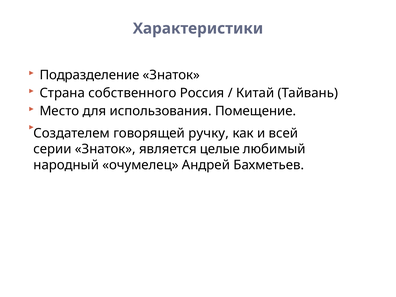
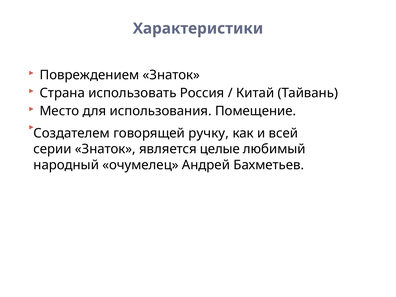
Подразделение: Подразделение -> Повреждением (89, 75)
собственного: собственного -> использовать (132, 93)
